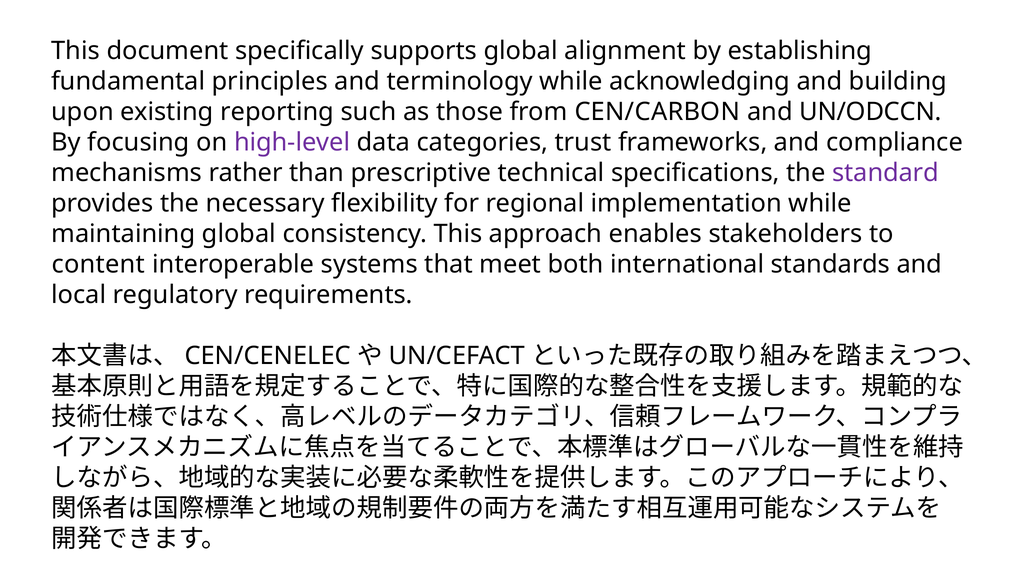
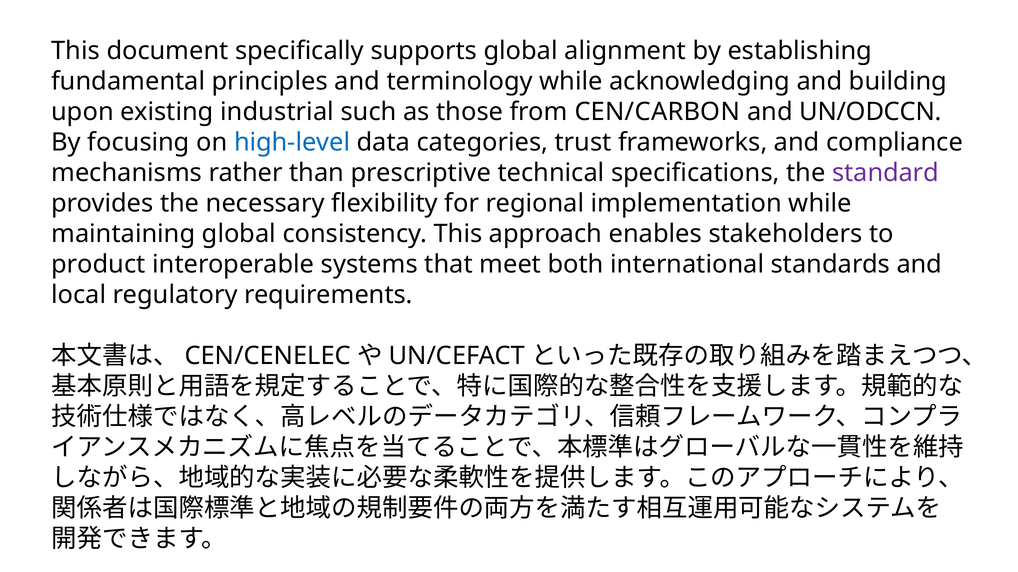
reporting: reporting -> industrial (277, 112)
high-level colour: purple -> blue (292, 143)
content: content -> product (98, 265)
